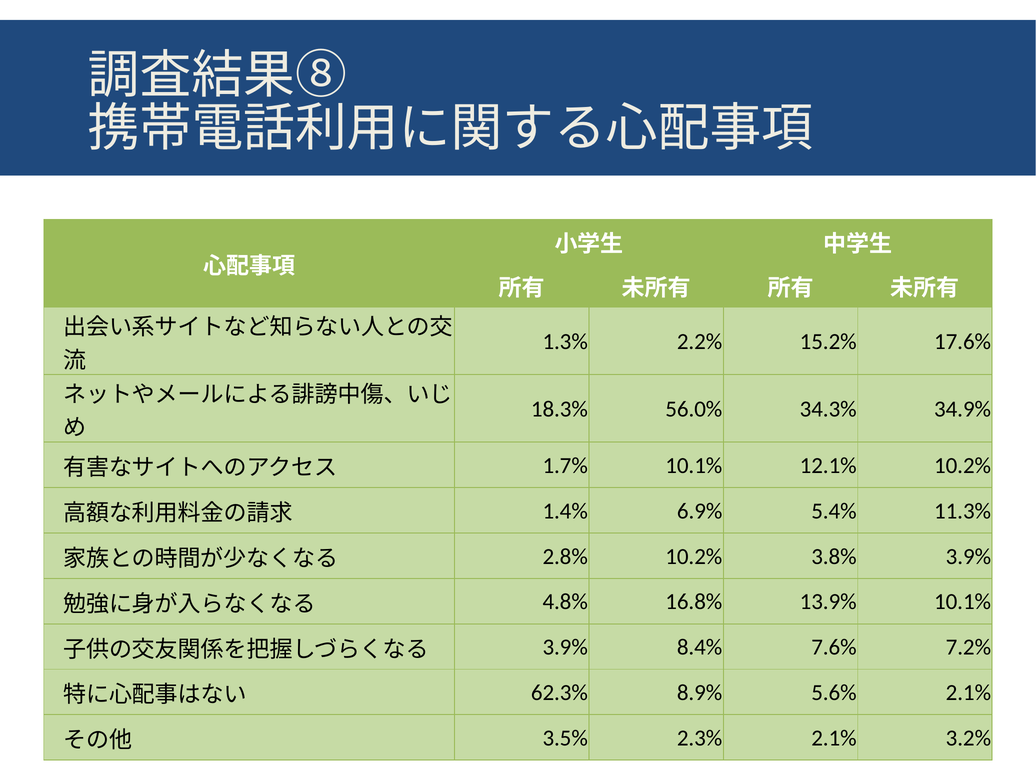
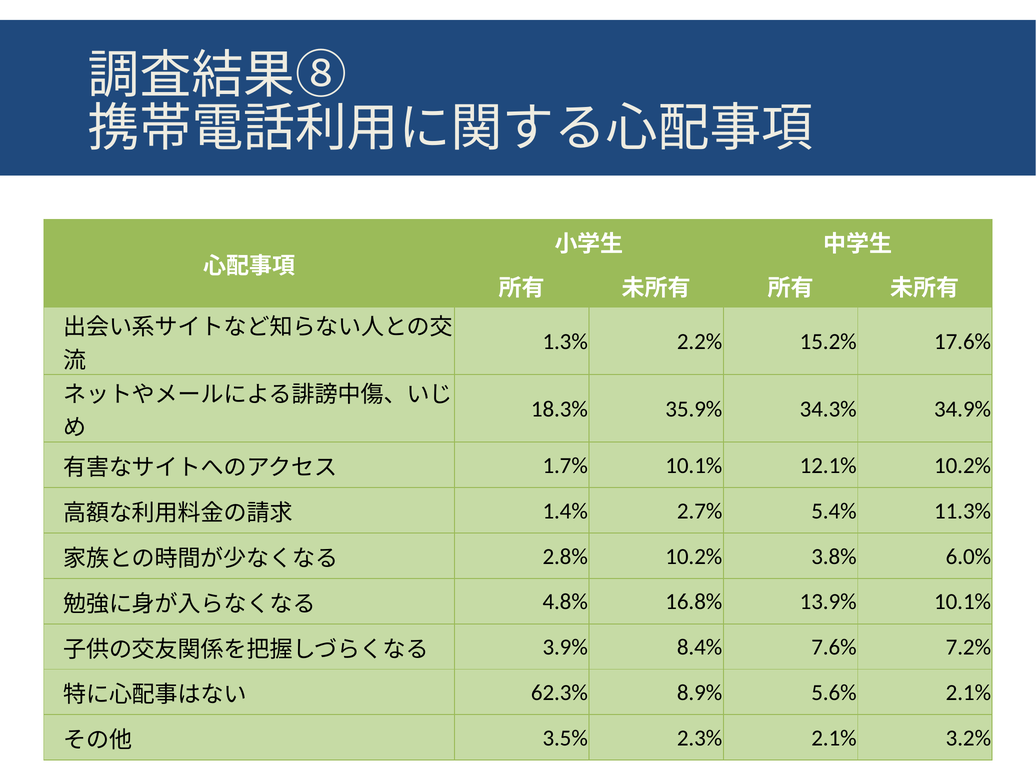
56.0%: 56.0% -> 35.9% (694, 409)
6.9%: 6.9% -> 2.7% (700, 511)
3.8% 3.9%: 3.9% -> 6.0% (968, 556)
